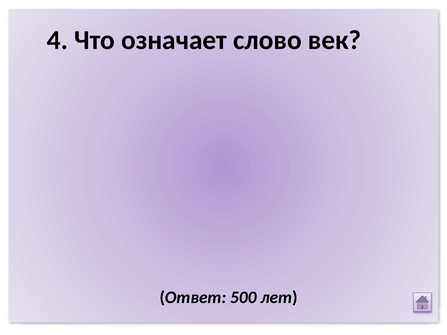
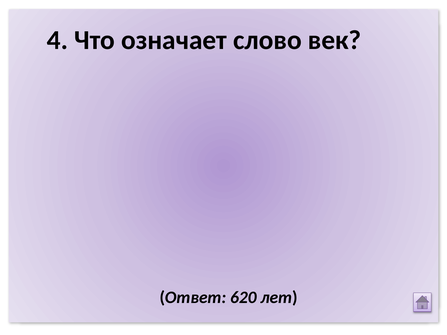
500: 500 -> 620 (243, 298)
